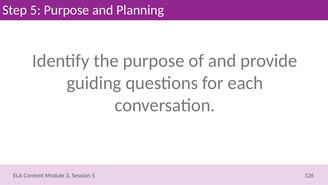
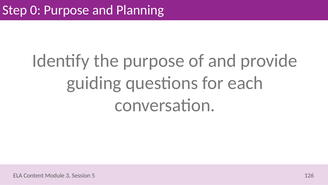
Step 5: 5 -> 0 (35, 10)
